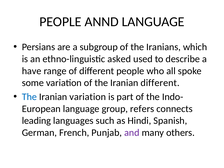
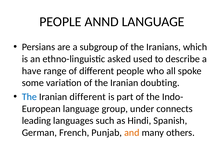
Iranian different: different -> doubting (160, 83)
Iranian variation: variation -> different (88, 97)
refers: refers -> under (142, 109)
and colour: purple -> orange (132, 133)
